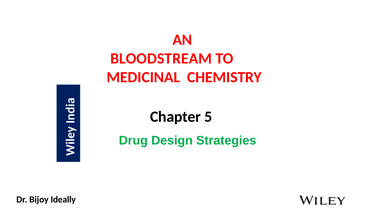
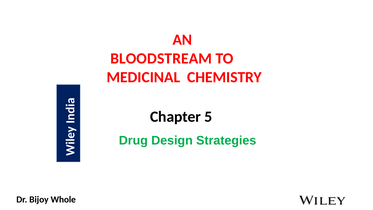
Ideally: Ideally -> Whole (63, 199)
